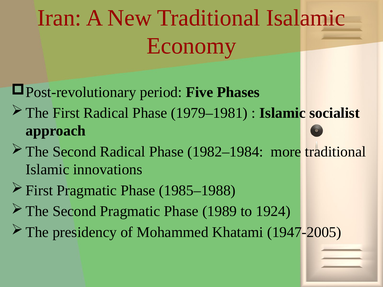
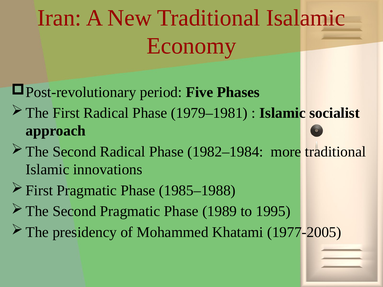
1924: 1924 -> 1995 (273, 211)
1947-2005: 1947-2005 -> 1977-2005 (304, 232)
